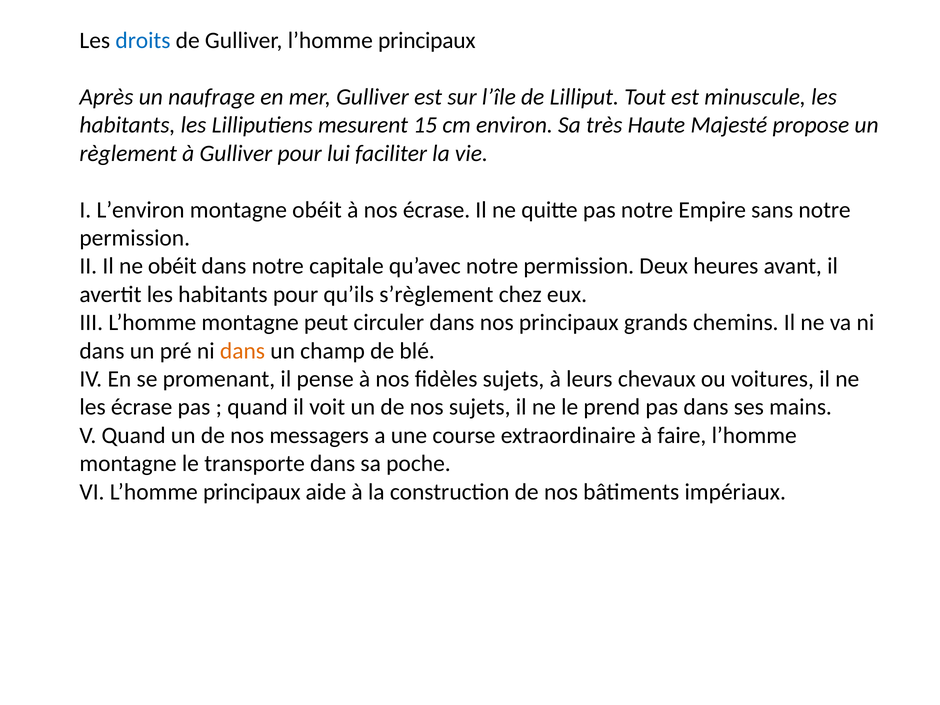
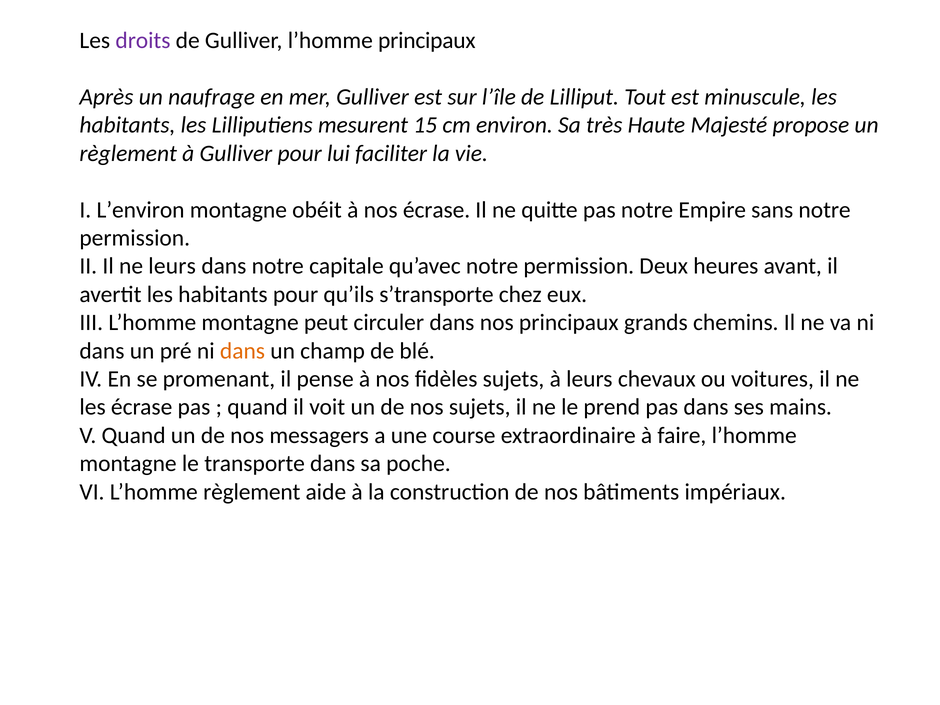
droits colour: blue -> purple (143, 41)
ne obéit: obéit -> leurs (172, 266)
s’règlement: s’règlement -> s’transporte (436, 294)
VI L’homme principaux: principaux -> règlement (252, 492)
